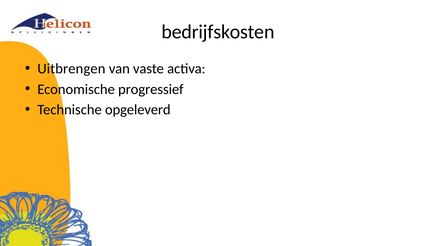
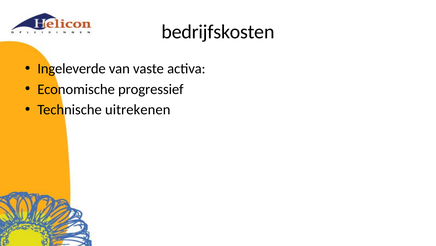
Uitbrengen: Uitbrengen -> Ingeleverde (72, 69)
opgeleverd: opgeleverd -> uitrekenen (138, 109)
